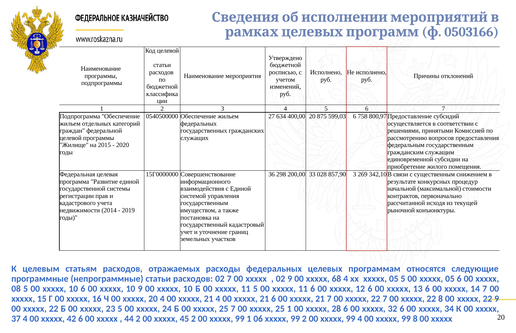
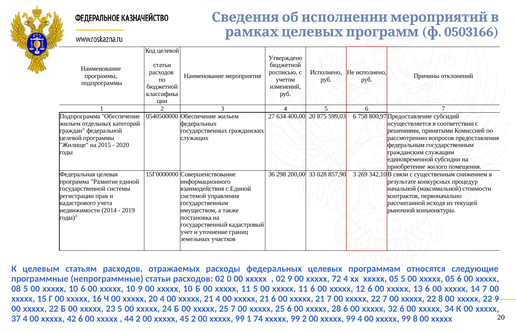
02 7: 7 -> 0 (229, 279)
68: 68 -> 72 (336, 279)
25 1: 1 -> 6 (289, 309)
06: 06 -> 74 (258, 319)
